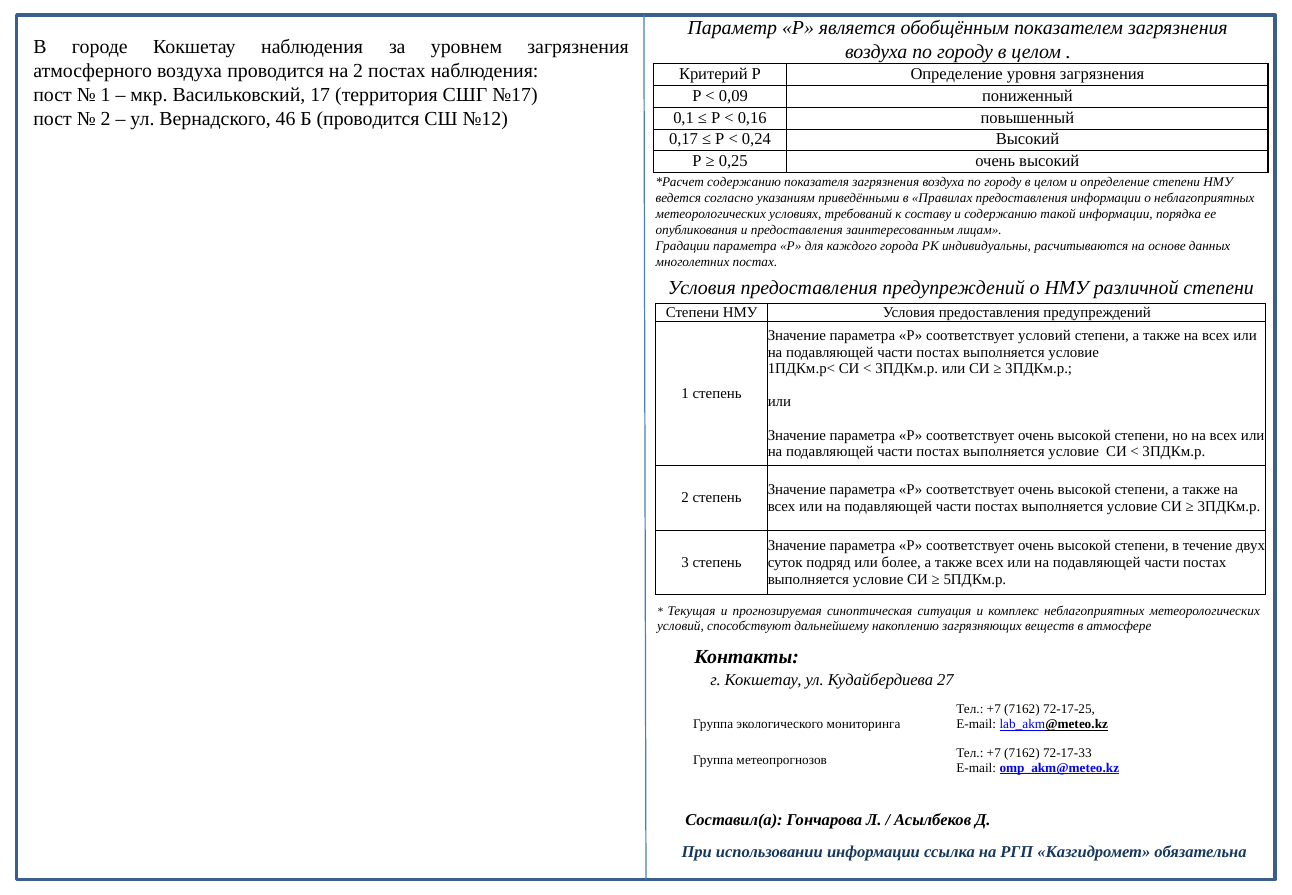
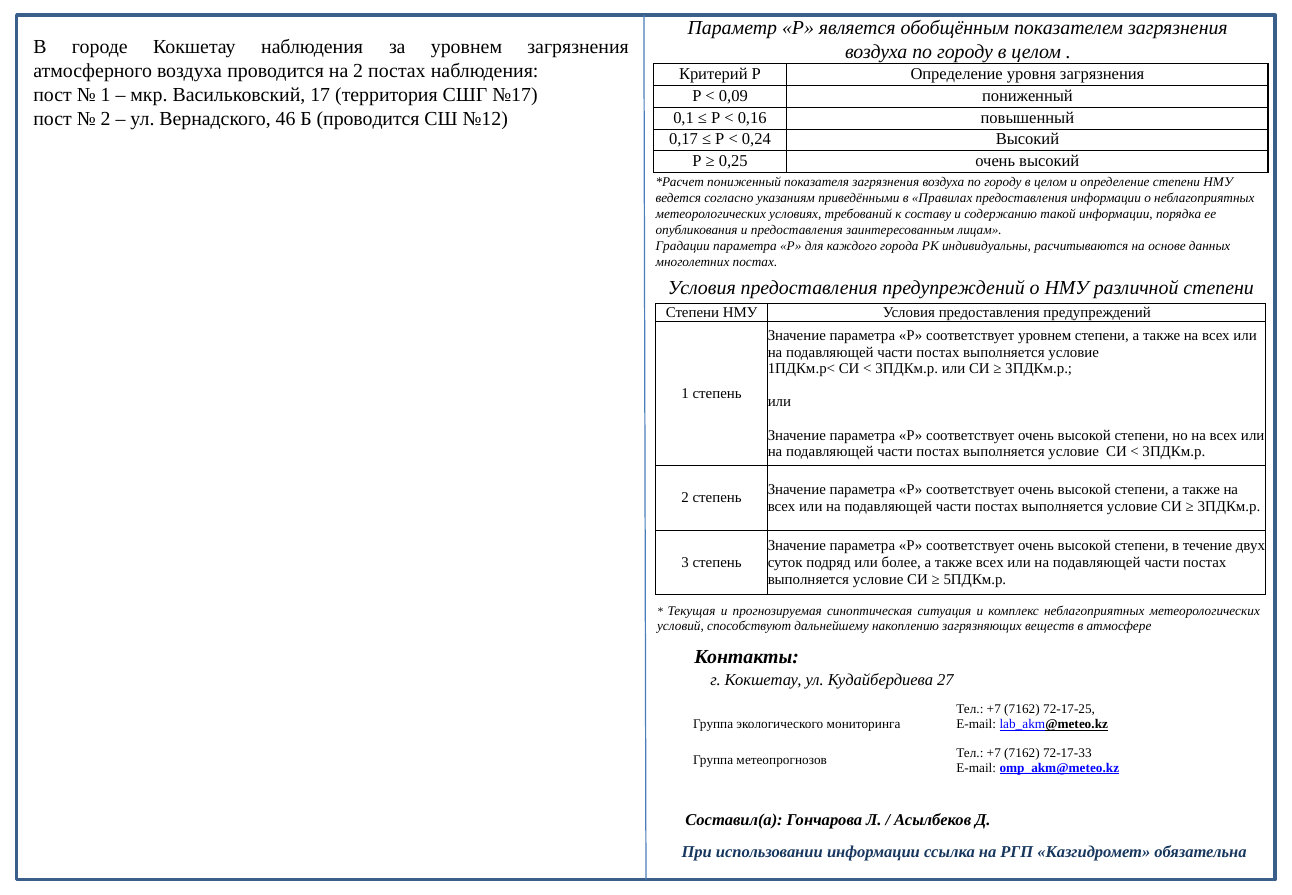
содержанию: содержанию -> пониженный (744, 183)
соответствует условий: условий -> уровнем (1045, 336)
